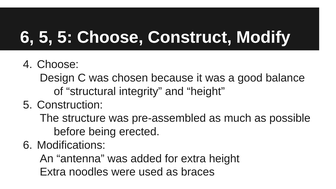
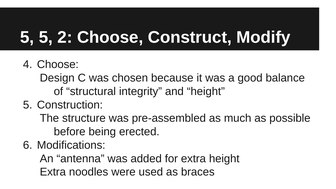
6: 6 -> 5 (27, 37)
5 5: 5 -> 2 (65, 37)
